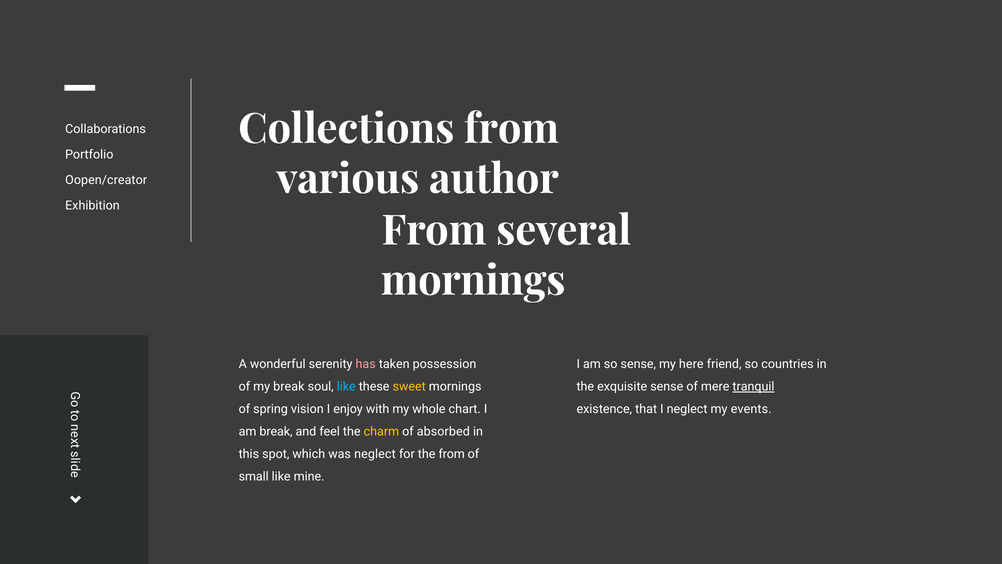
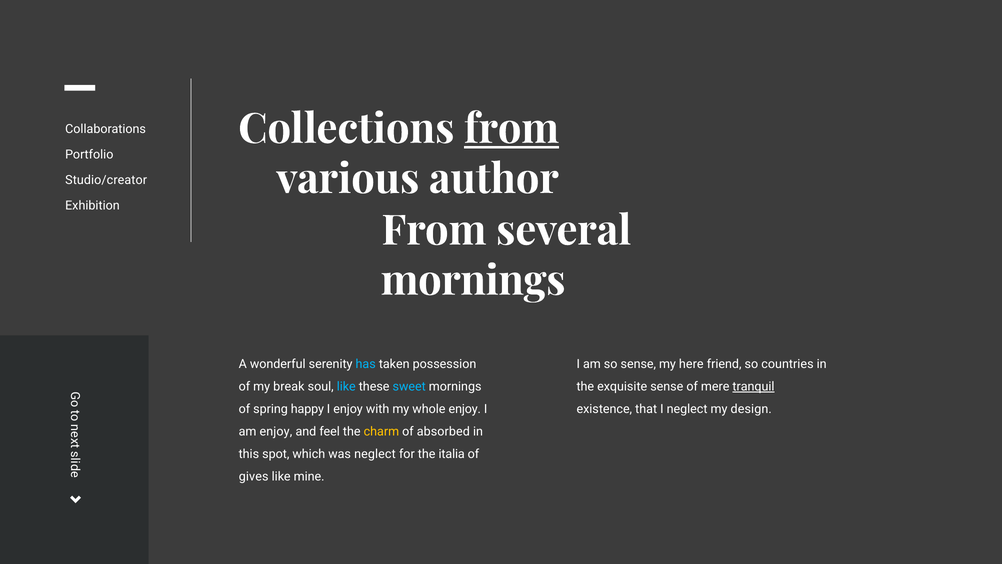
from underline: none -> present (512, 129)
Oopen/creator: Oopen/creator -> Studio/creator (106, 180)
has colour: pink -> light blue (366, 364)
sweet colour: yellow -> light blue (409, 386)
vision: vision -> happy (307, 409)
whole chart: chart -> enjoy (465, 409)
events: events -> design (751, 409)
am break: break -> enjoy (276, 431)
the from: from -> italia (452, 454)
small: small -> gives (254, 476)
